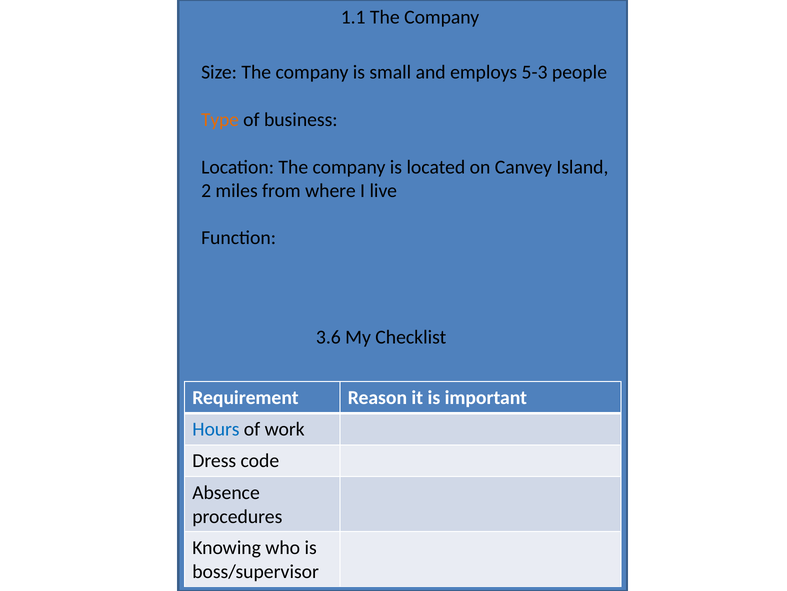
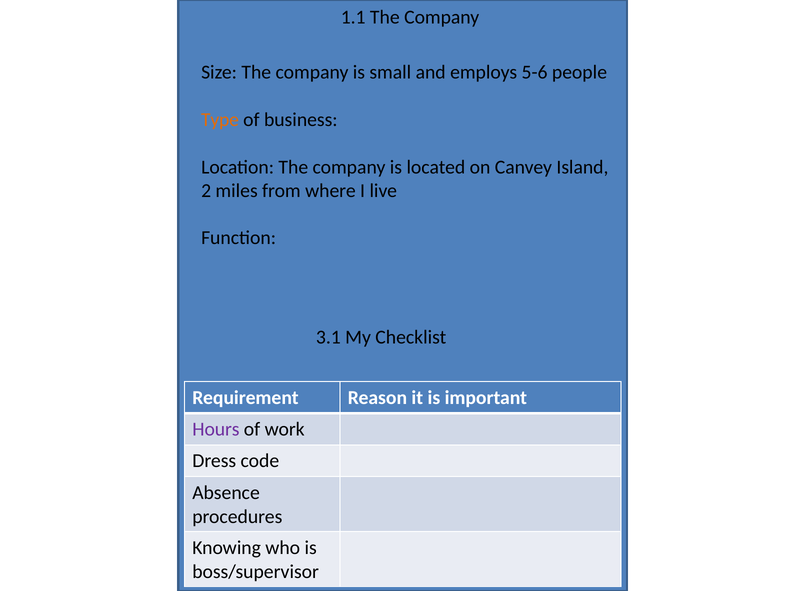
5-3: 5-3 -> 5-6 (535, 72)
3.6: 3.6 -> 3.1 (328, 337)
Hours colour: blue -> purple (216, 429)
